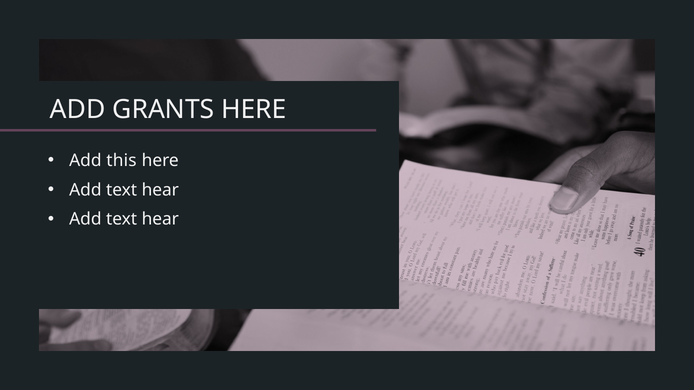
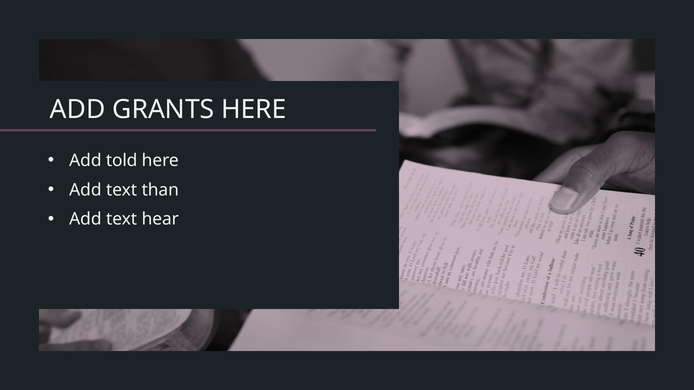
this: this -> told (122, 160)
hear: hear -> than (160, 190)
